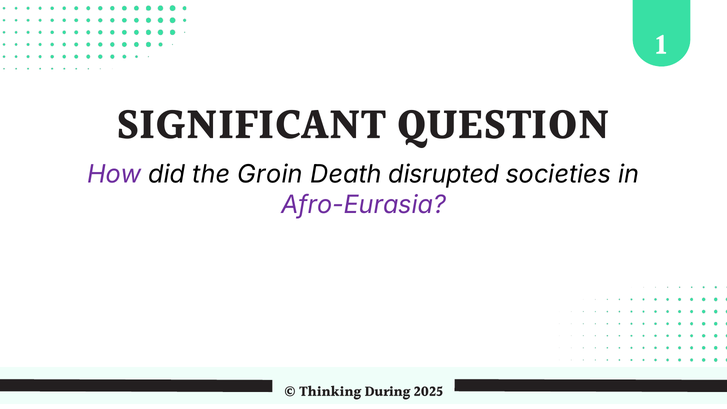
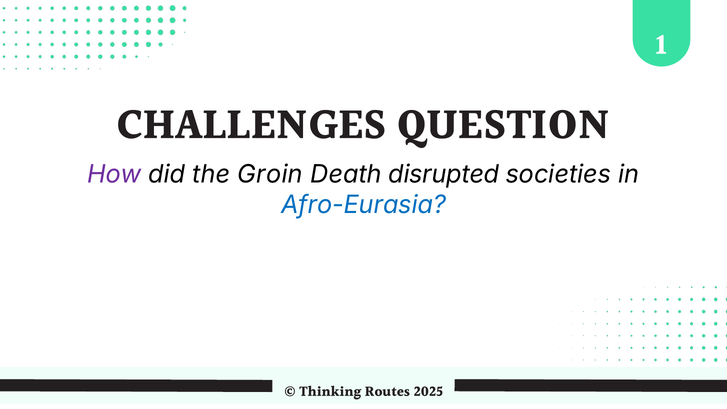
SIGNIFICANT: SIGNIFICANT -> CHALLENGES (251, 126)
Afro-Eurasia colour: purple -> blue (364, 205)
During: During -> Routes (387, 392)
